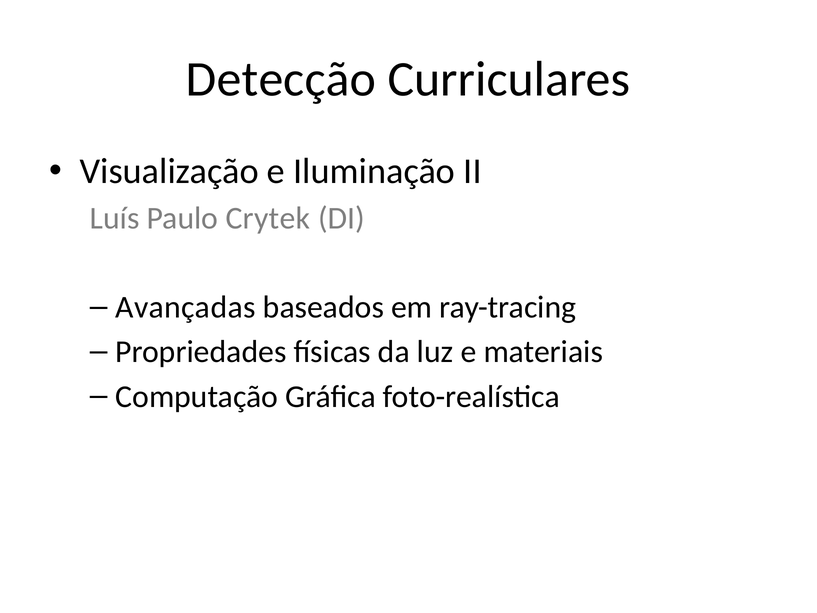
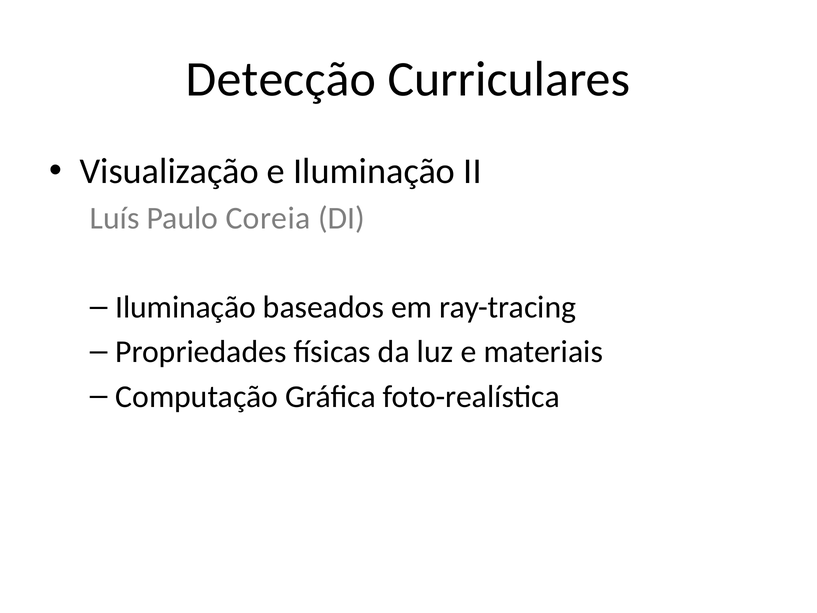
Crytek: Crytek -> Coreia (268, 218)
Avançadas: Avançadas -> Iluminação (186, 307)
